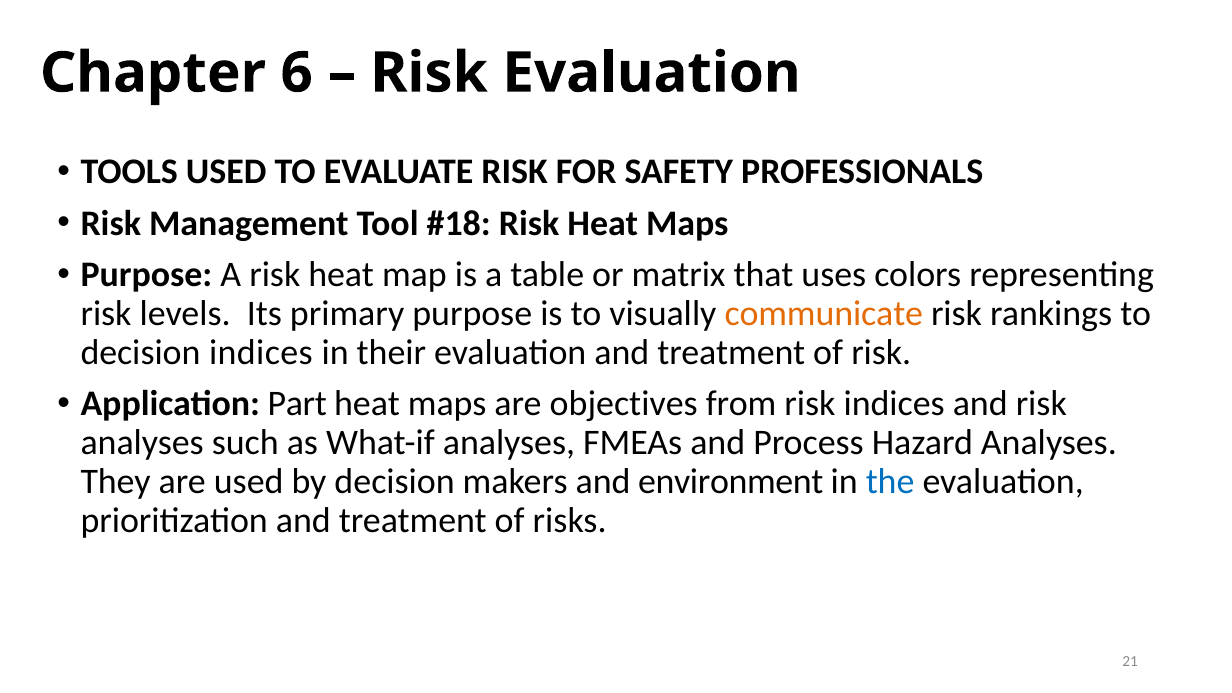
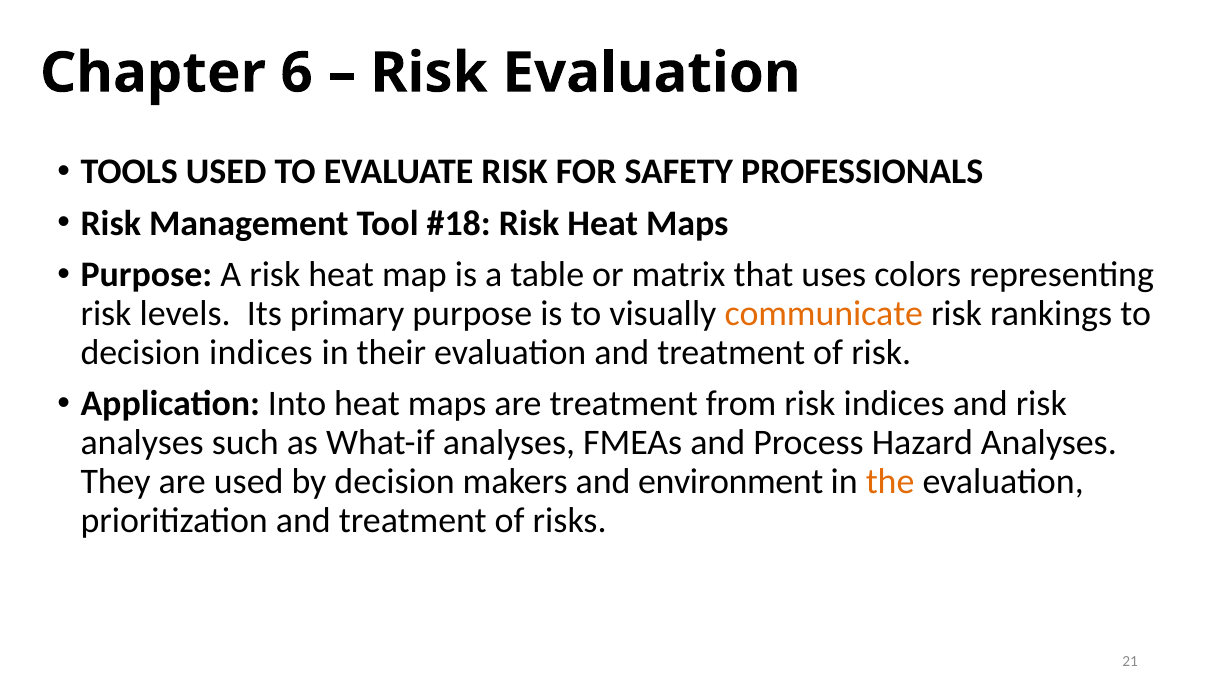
Part: Part -> Into (297, 404)
are objectives: objectives -> treatment (624, 404)
the colour: blue -> orange (890, 481)
